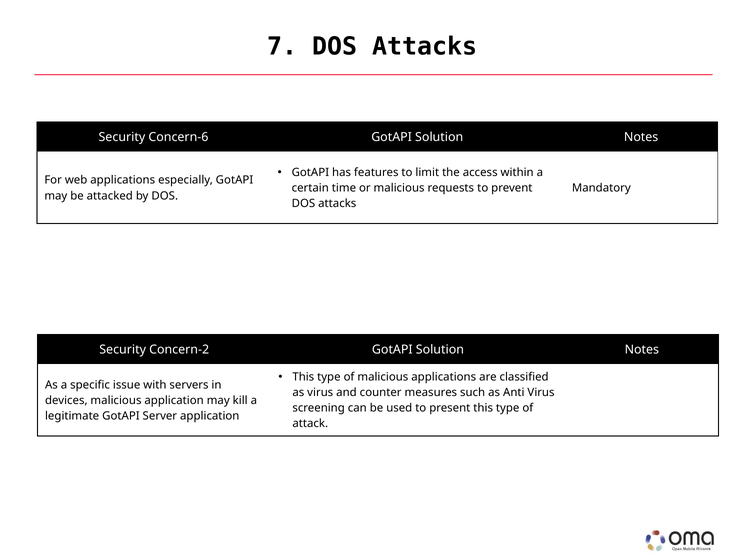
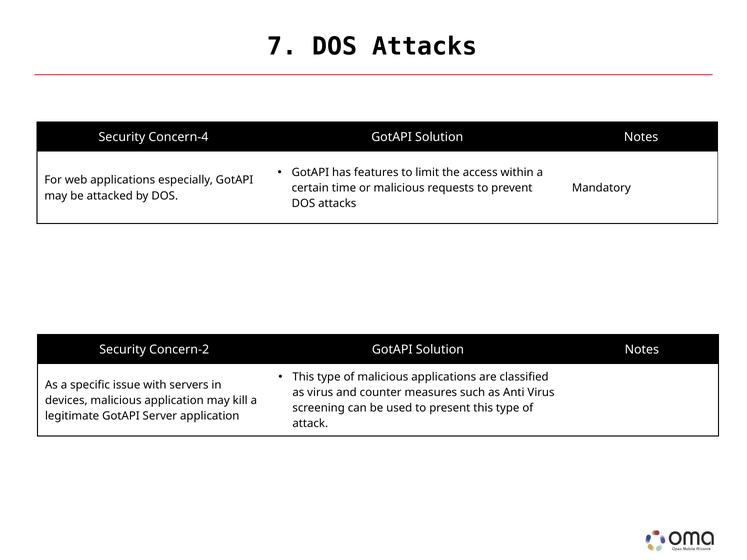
Concern-6: Concern-6 -> Concern-4 (178, 137)
